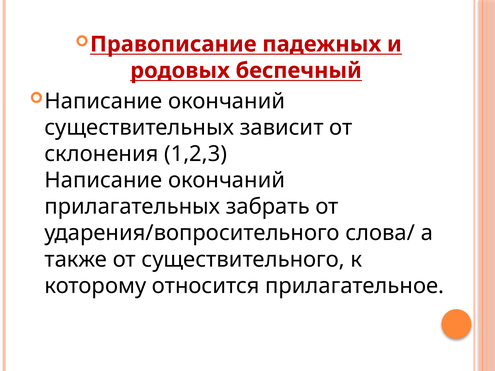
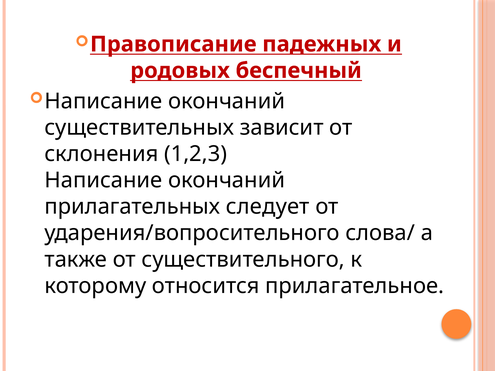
забрать: забрать -> следует (268, 207)
